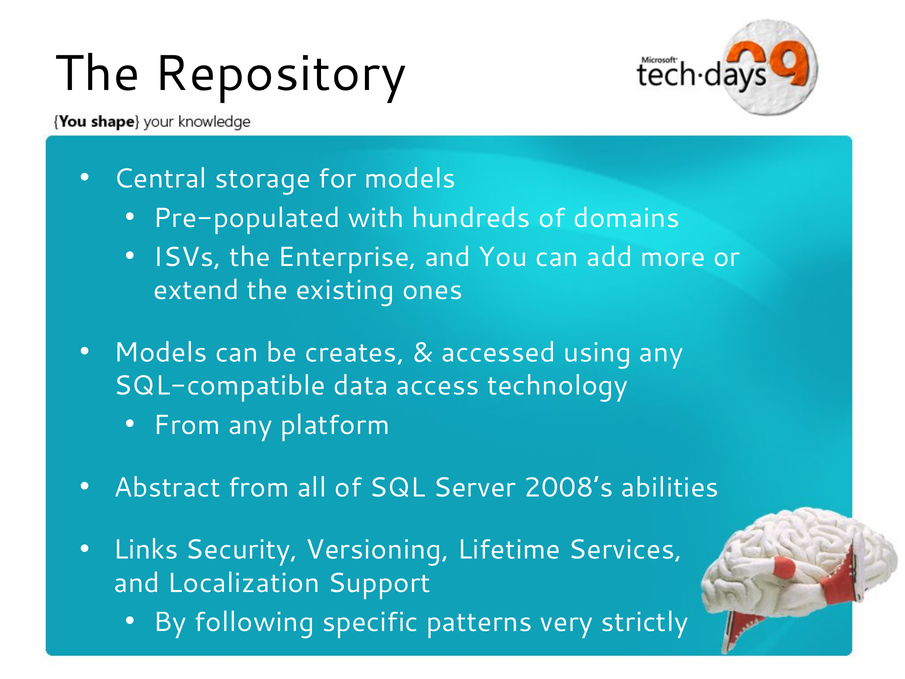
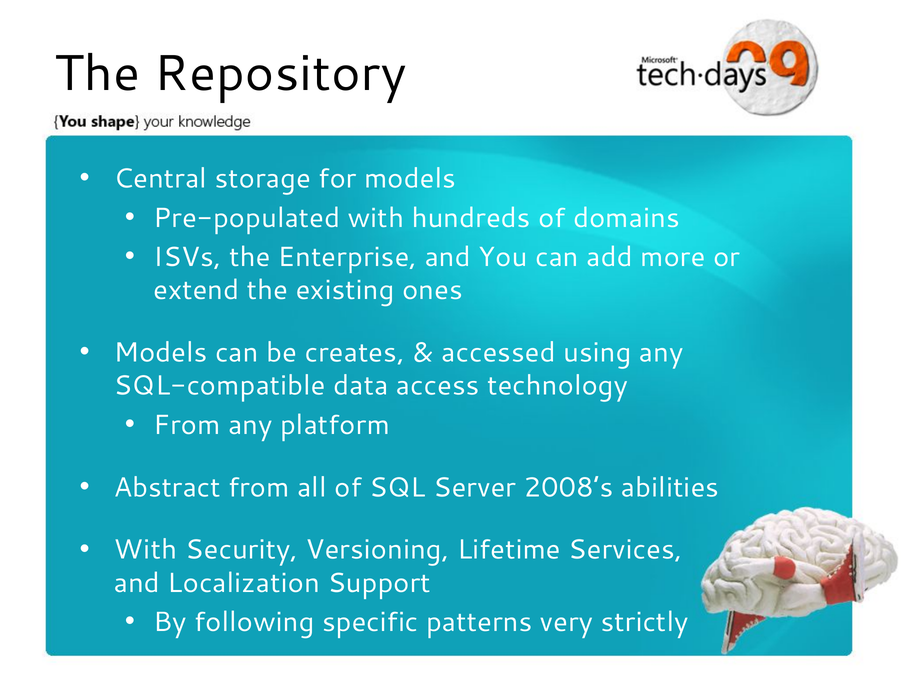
Links: Links -> With (146, 550)
